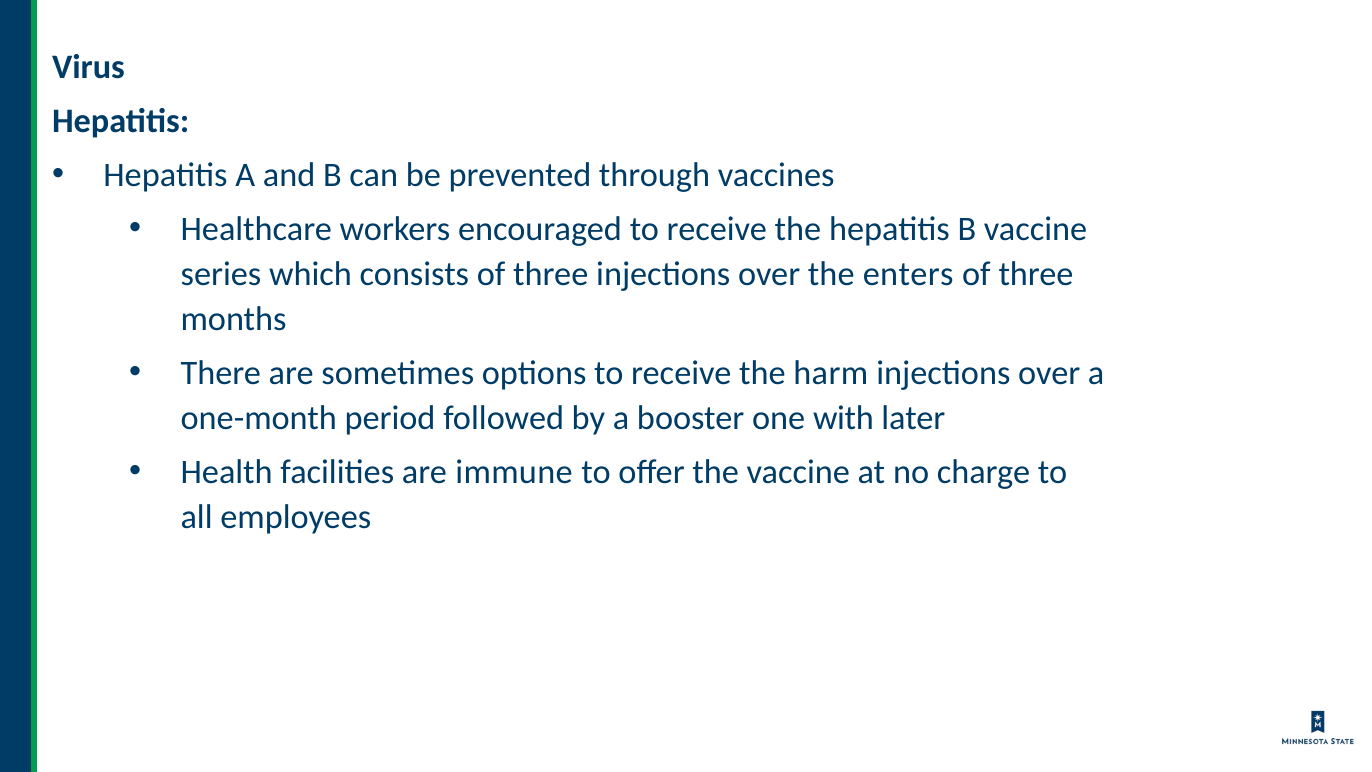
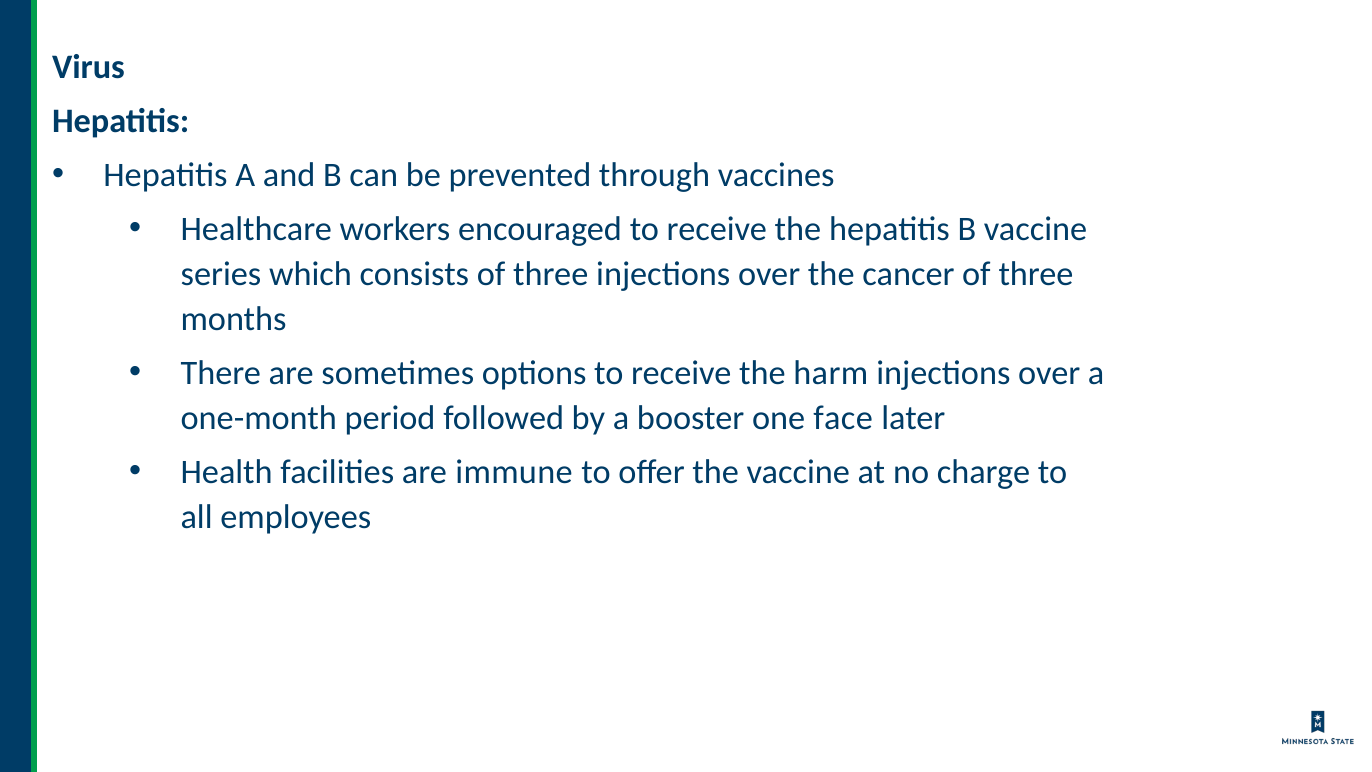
enters: enters -> cancer (908, 274)
with: with -> face (843, 418)
